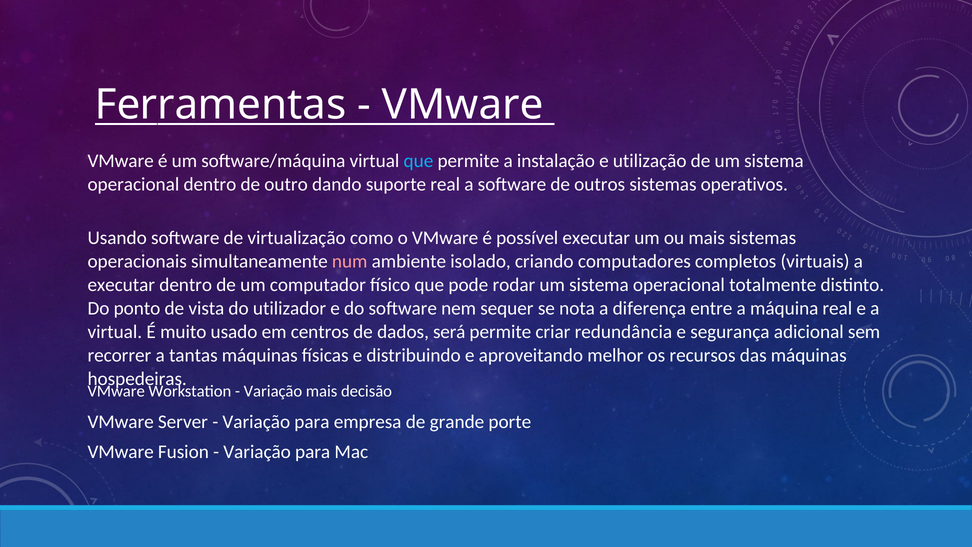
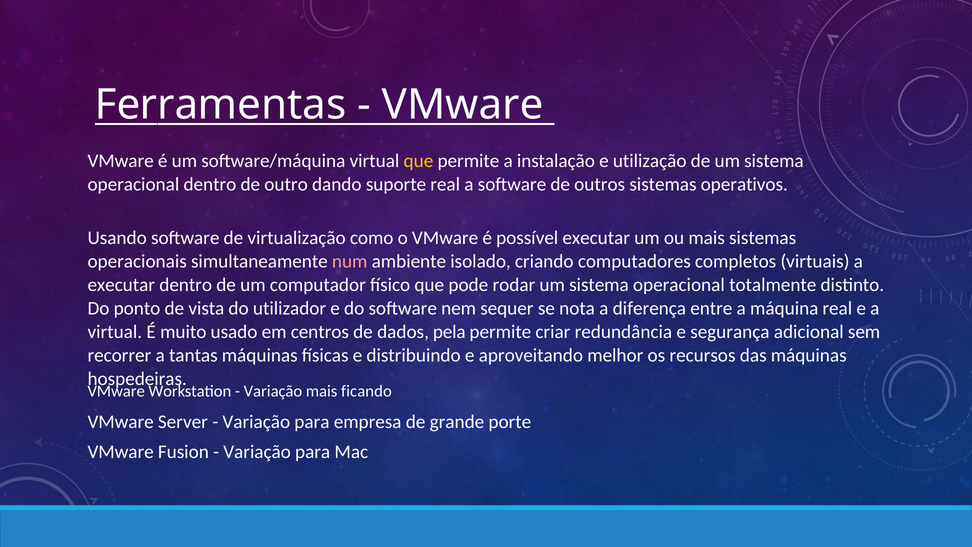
que colour: light blue -> yellow (418, 161)
será: será -> pela (449, 332)
decisão: decisão -> ficando (366, 391)
